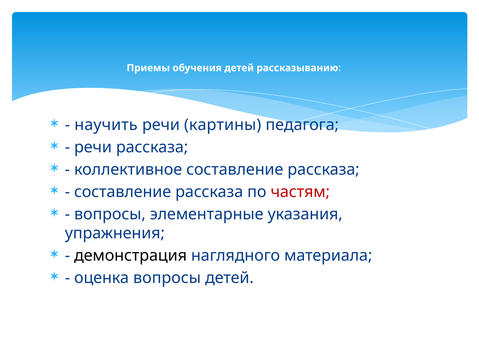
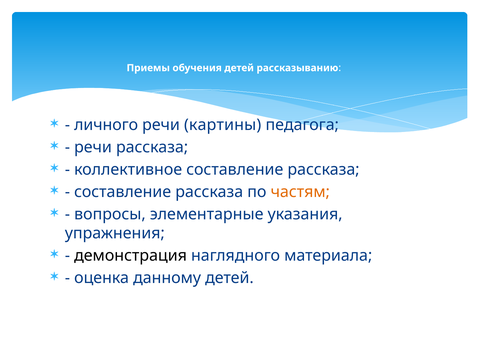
научить: научить -> личного (106, 125)
частям colour: red -> orange (300, 192)
оценка вопросы: вопросы -> данному (167, 278)
